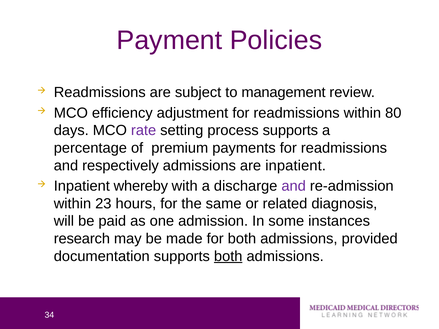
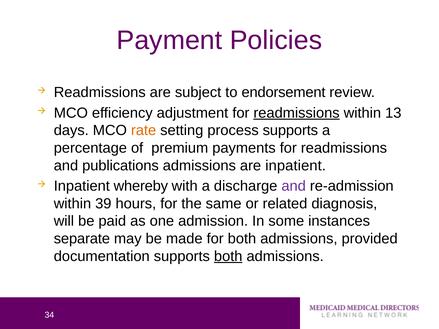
management: management -> endorsement (284, 92)
readmissions underline: none -> present (297, 113)
80: 80 -> 13 (393, 113)
rate colour: purple -> orange (144, 131)
respectively: respectively -> publications (121, 166)
23: 23 -> 39 (103, 204)
research: research -> separate (82, 239)
